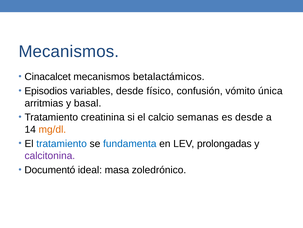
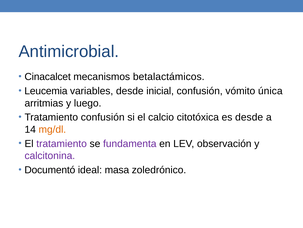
Mecanismos: Mecanismos -> Antimicrobial (69, 51)
Episodios: Episodios -> Leucemia (46, 91)
físico: físico -> inicial (160, 91)
basal: basal -> luego (88, 103)
Tratamiento creatinina: creatinina -> confusión (103, 117)
semanas: semanas -> citotóxica (198, 117)
tratamiento colour: blue -> purple (62, 143)
fundamenta colour: blue -> purple (130, 143)
prolongadas: prolongadas -> observación (224, 143)
